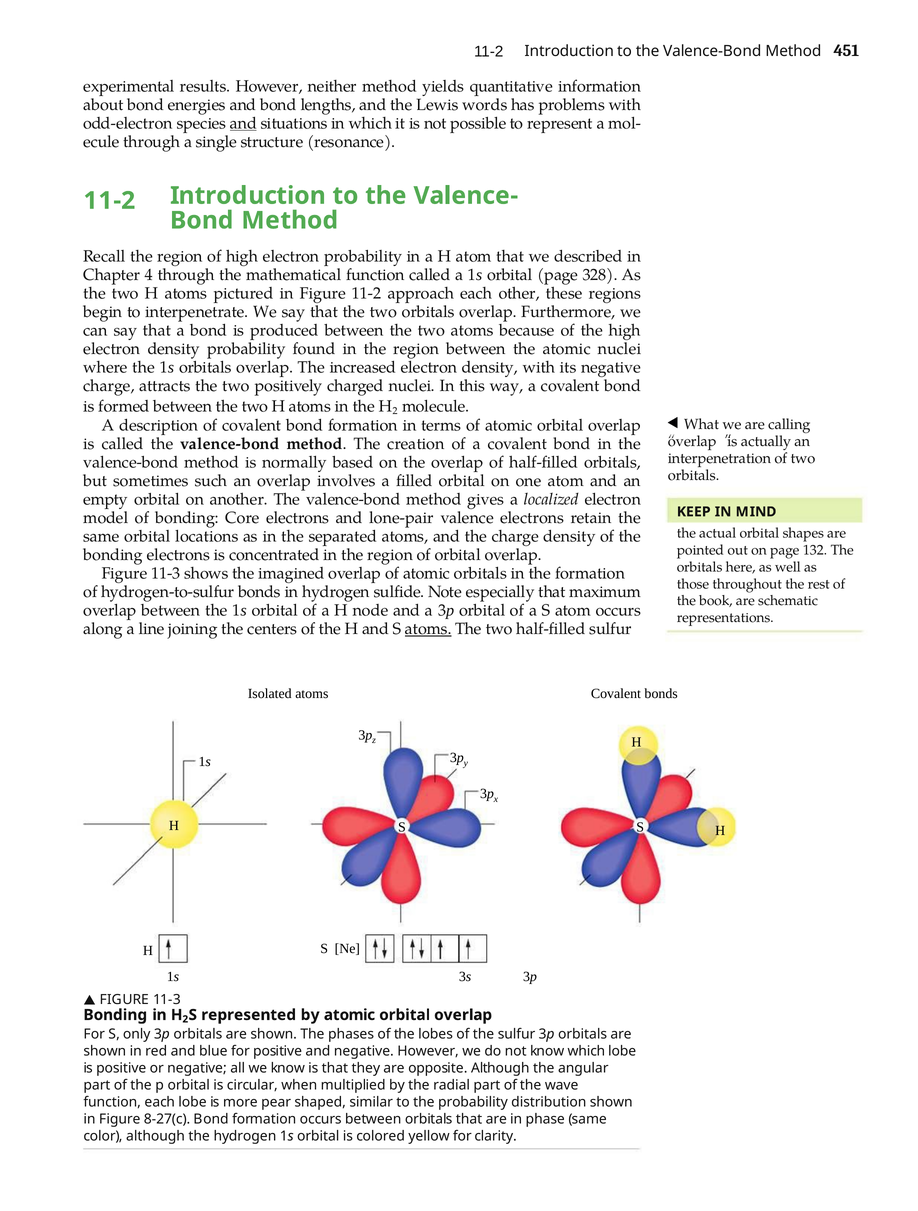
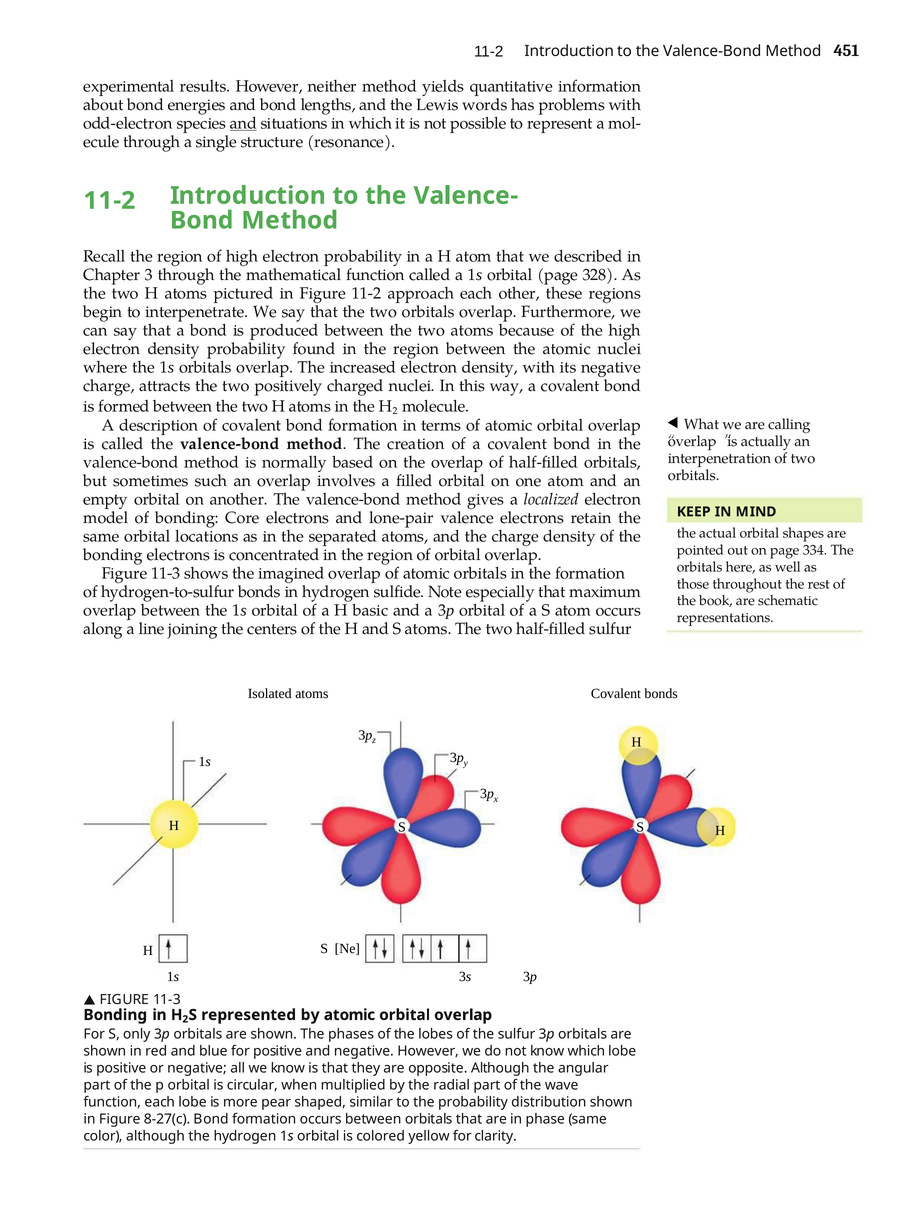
Chapter 4: 4 -> 3 (149, 275)
132: 132 -> 334 (815, 550)
node: node -> basic (370, 610)
atoms underline: present -> none (428, 628)
